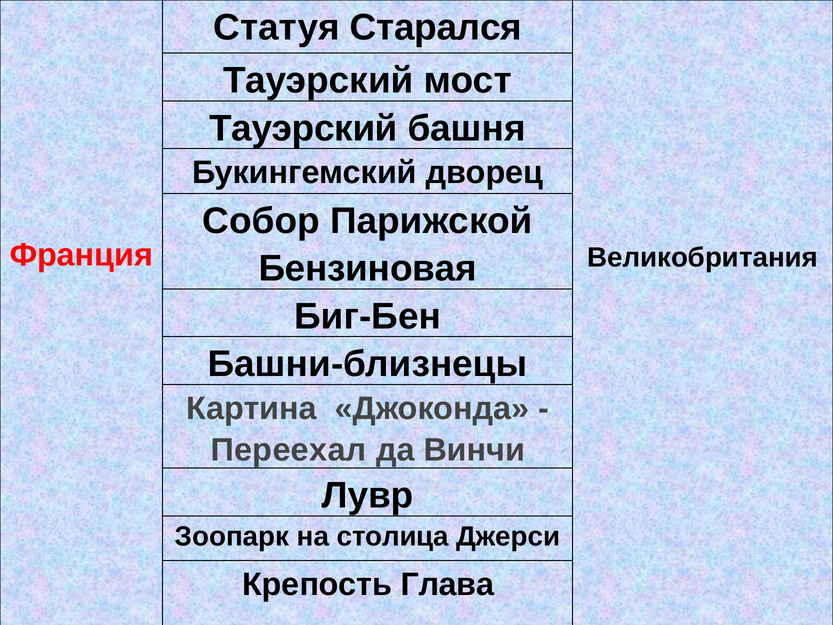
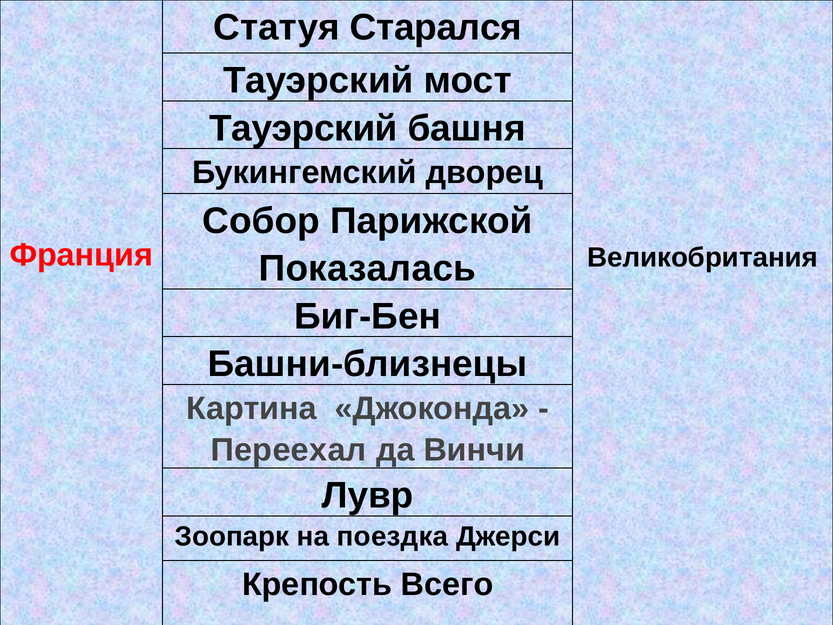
Бензиновая: Бензиновая -> Показалась (367, 269)
столица: столица -> поездка (393, 536)
Глава: Глава -> Всего (447, 584)
